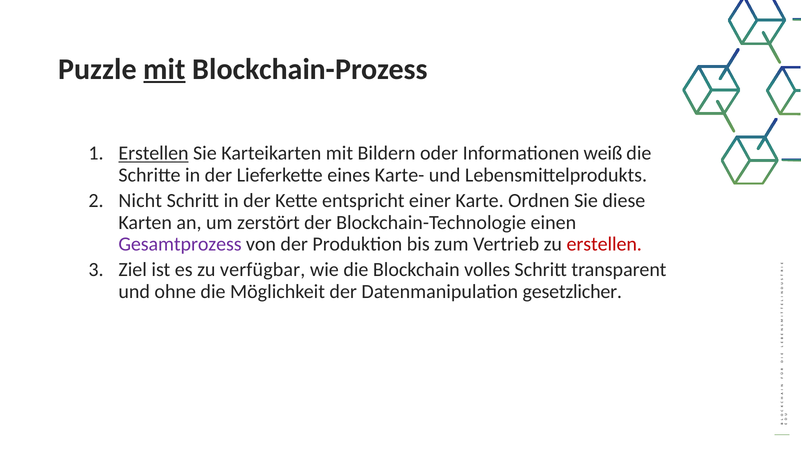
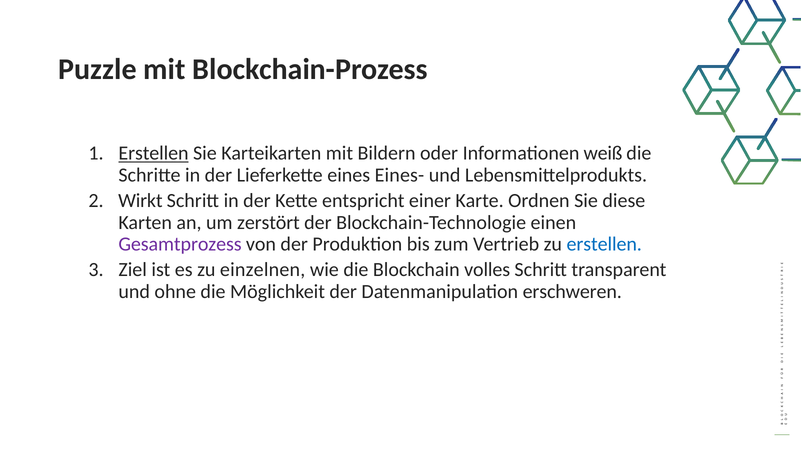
mit underline: present -> none (165, 69)
Karte-: Karte- -> Eines- (399, 175)
Nicht: Nicht -> Wirkt (140, 201)
erstellen colour: red -> blue (604, 244)
verfügbar: verfügbar -> einzelnen (263, 270)
gesetzlicher: gesetzlicher -> erschweren (572, 291)
